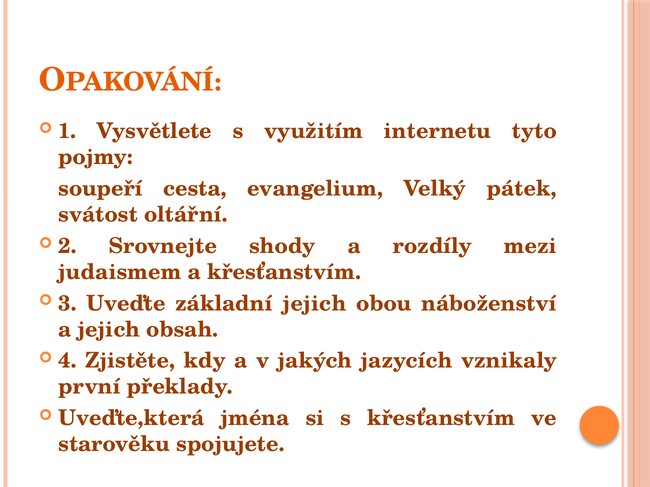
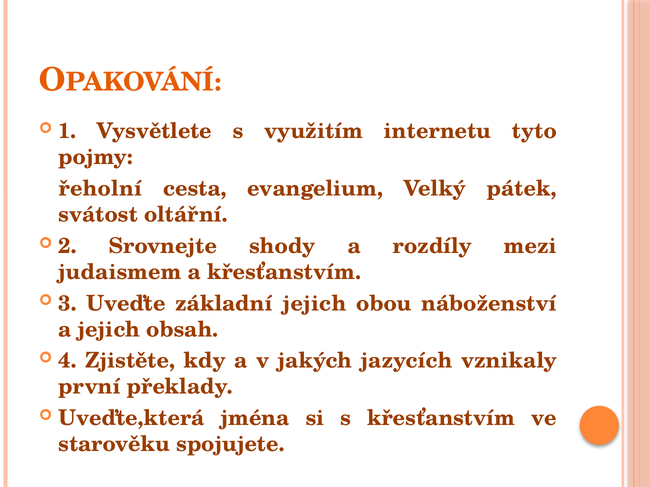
soupeří: soupeří -> řeholní (100, 189)
